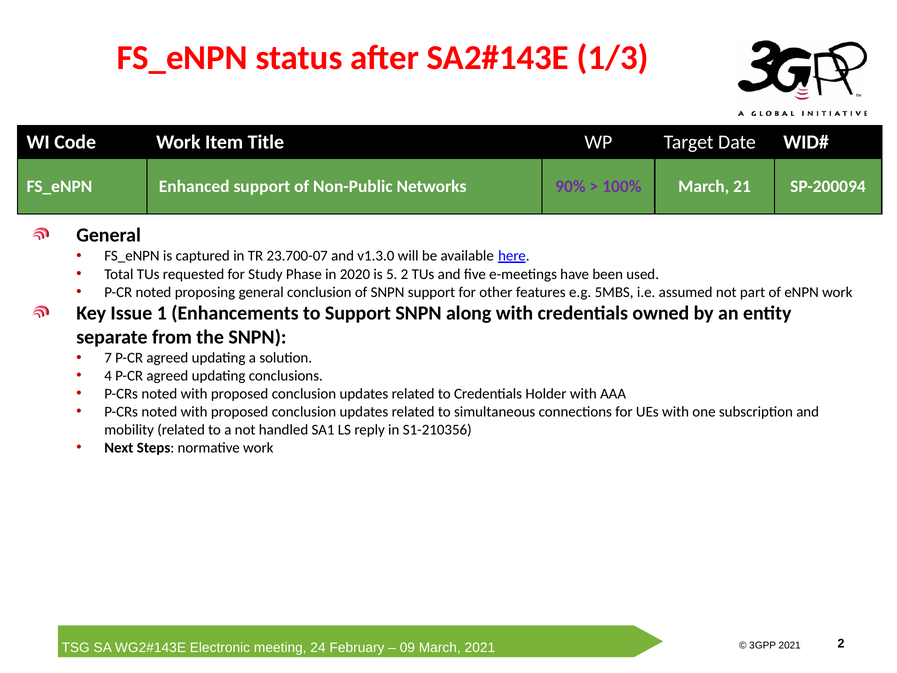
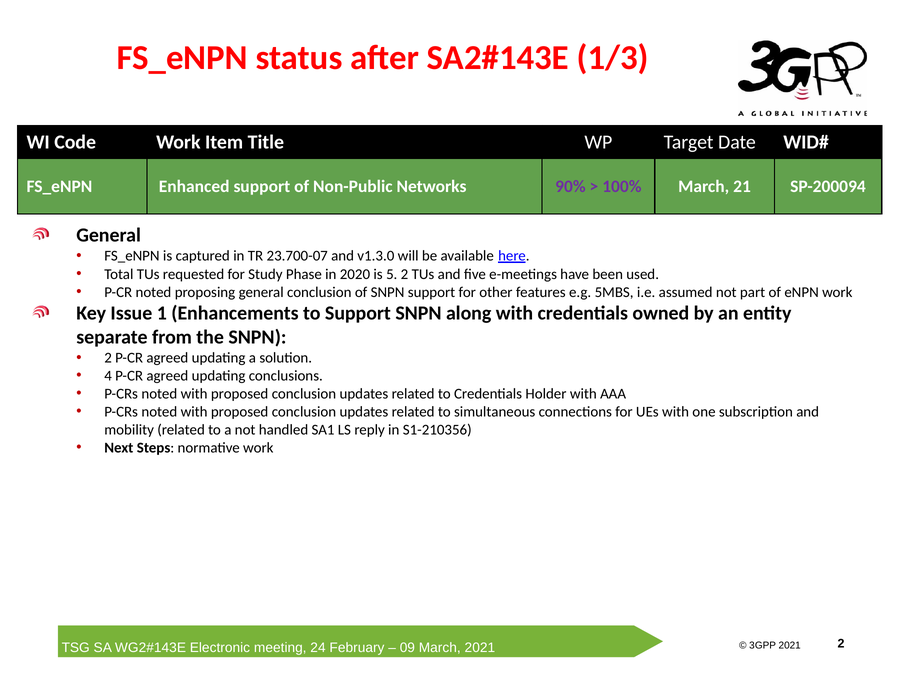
7: 7 -> 2 (108, 358)
